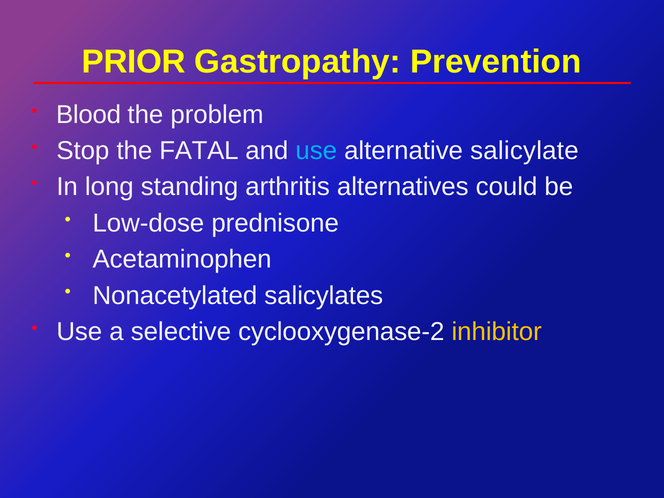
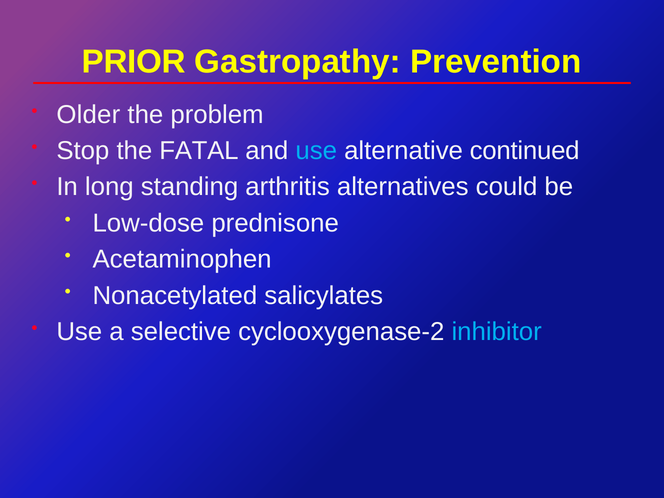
Blood: Blood -> Older (88, 115)
salicylate: salicylate -> continued (525, 151)
inhibitor colour: yellow -> light blue (497, 332)
